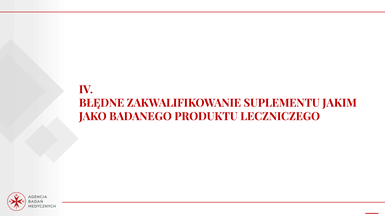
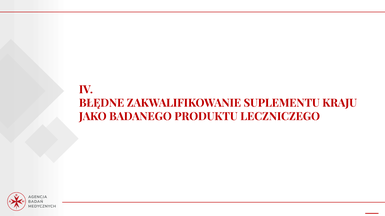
JAKIM: JAKIM -> KRAJU (340, 103)
